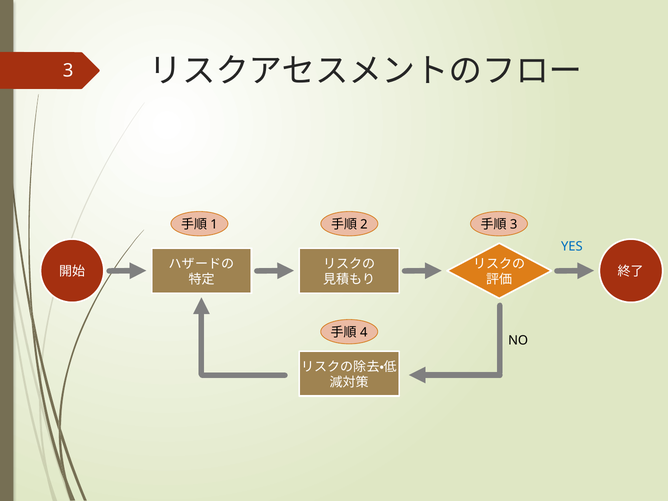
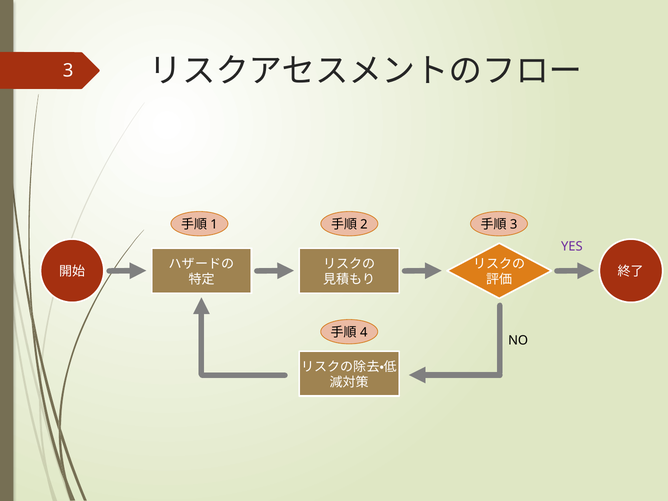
YES colour: blue -> purple (572, 246)
